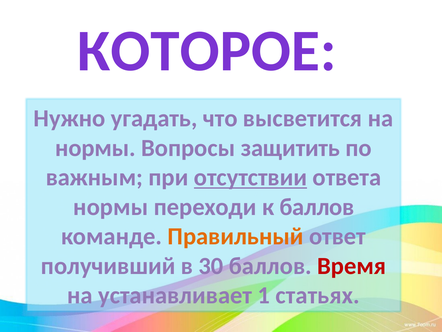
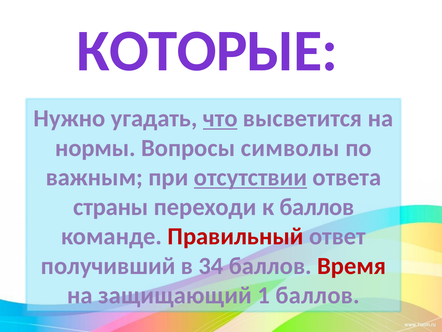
КОТОРОЕ: КОТОРОЕ -> КОТОРЫЕ (207, 51)
что underline: none -> present (220, 118)
защитить: защитить -> символы (290, 148)
нормы: нормы -> страны (111, 207)
Правильный colour: orange -> red (236, 236)
30: 30 -> 34 (211, 266)
устанавливает: устанавливает -> защищающий (175, 295)
1 статьях: статьях -> баллов (318, 295)
